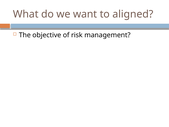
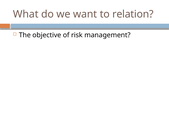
aligned: aligned -> relation (133, 14)
